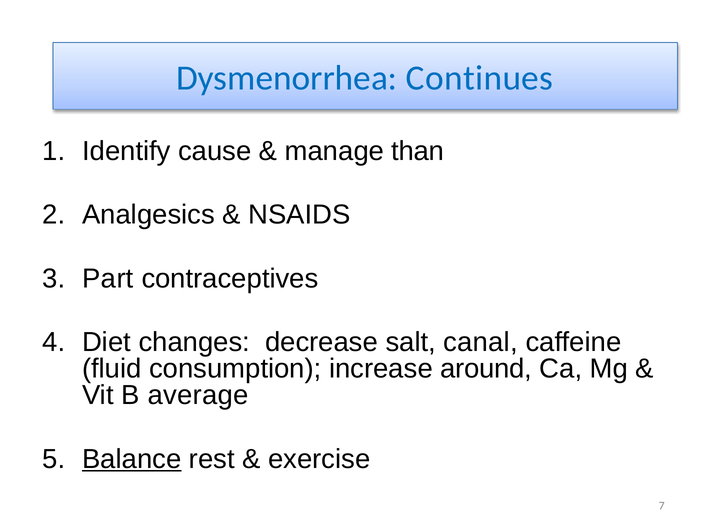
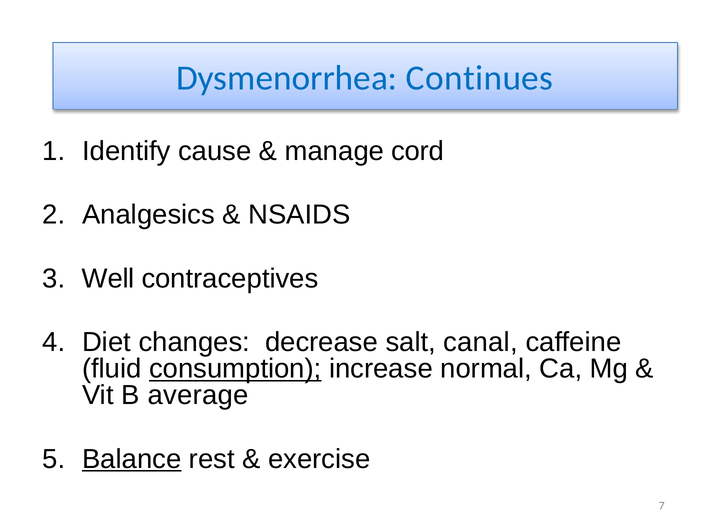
than: than -> cord (418, 151)
Part: Part -> Well (108, 279)
consumption underline: none -> present (235, 369)
around: around -> normal (486, 369)
